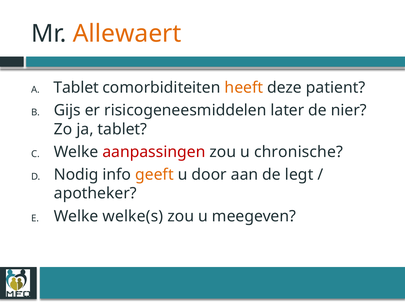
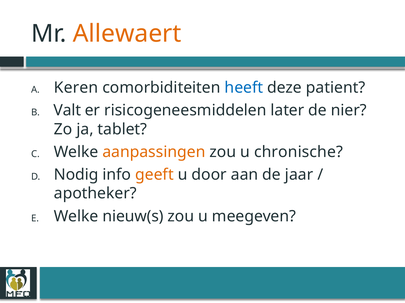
Tablet: Tablet -> Keren (76, 88)
heeft colour: orange -> blue (244, 88)
Gijs: Gijs -> Valt (67, 111)
aanpassingen colour: red -> orange (154, 152)
legt: legt -> jaar (299, 175)
welke(s: welke(s -> nieuw(s (133, 217)
